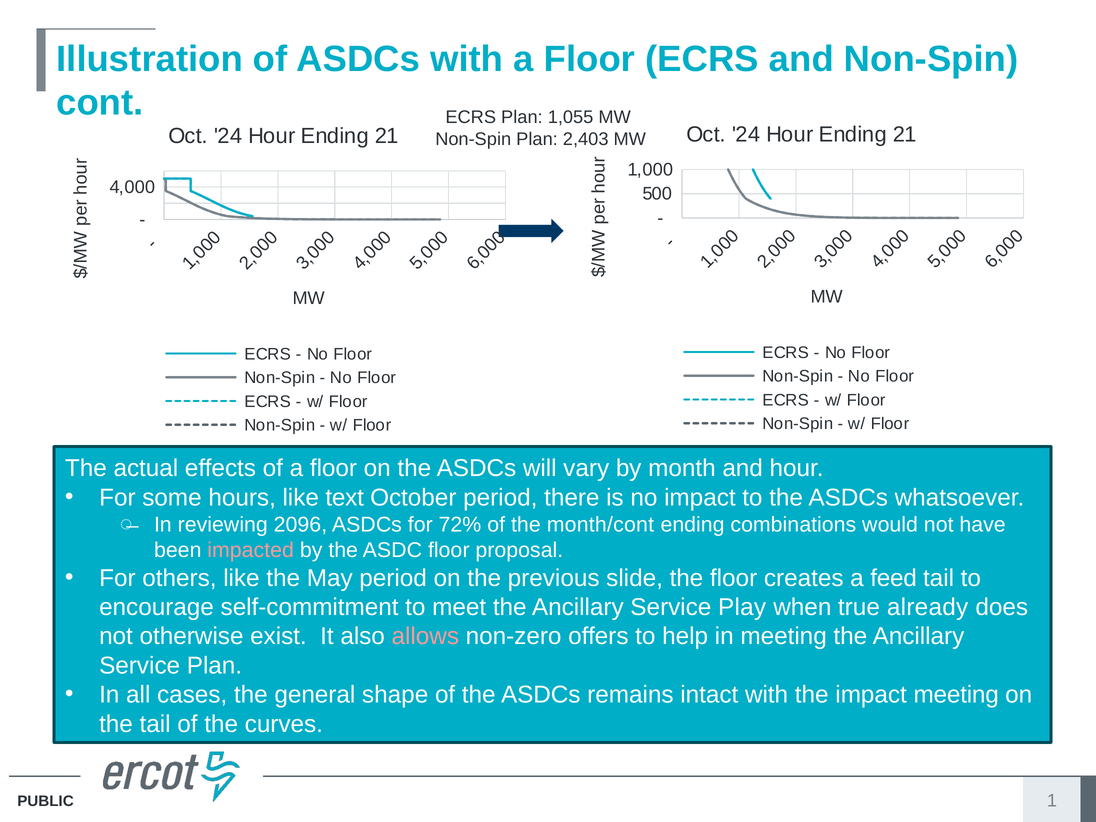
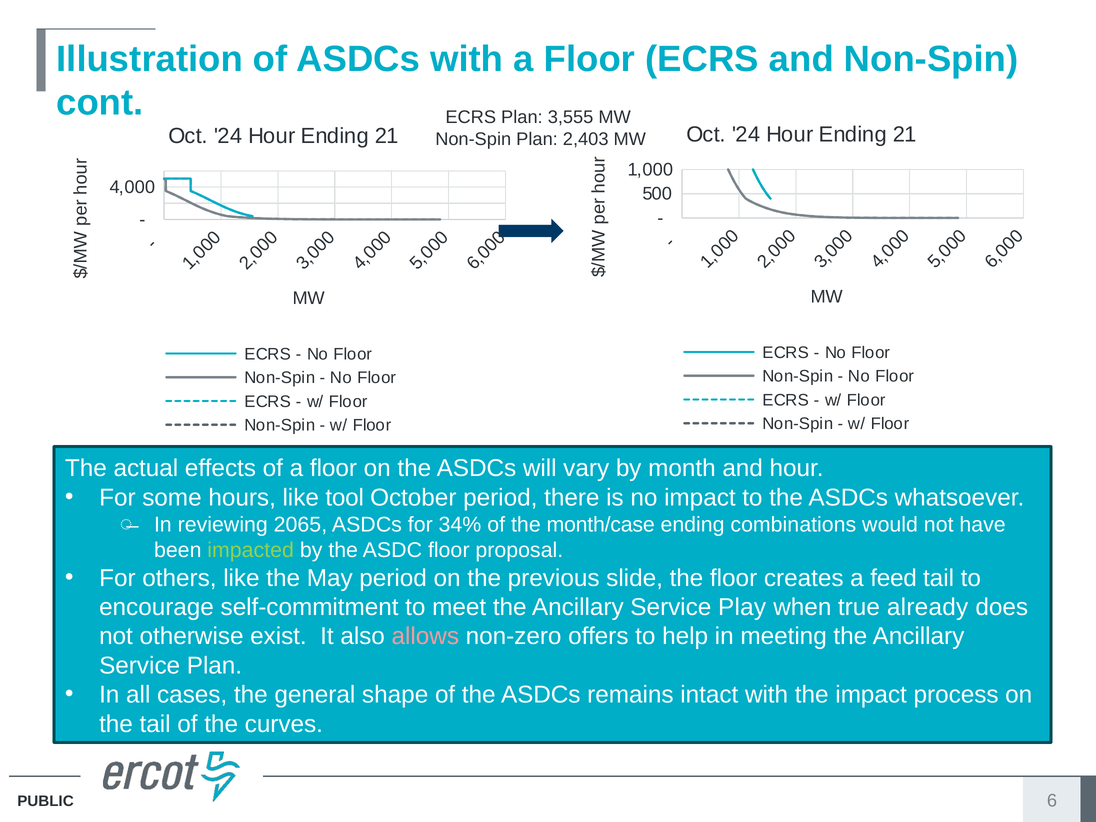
1,055: 1,055 -> 3,555 (571, 117)
text: text -> tool (345, 498)
2096: 2096 -> 2065 (300, 525)
72%: 72% -> 34% (460, 525)
month/cont: month/cont -> month/case (601, 525)
impacted colour: pink -> light green (251, 550)
impact meeting: meeting -> process (956, 695)
1: 1 -> 6 (1052, 801)
